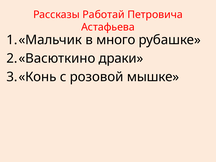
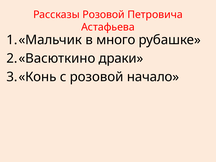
Рассказы Работай: Работай -> Розовой (104, 15)
мышке: мышке -> начало (153, 77)
